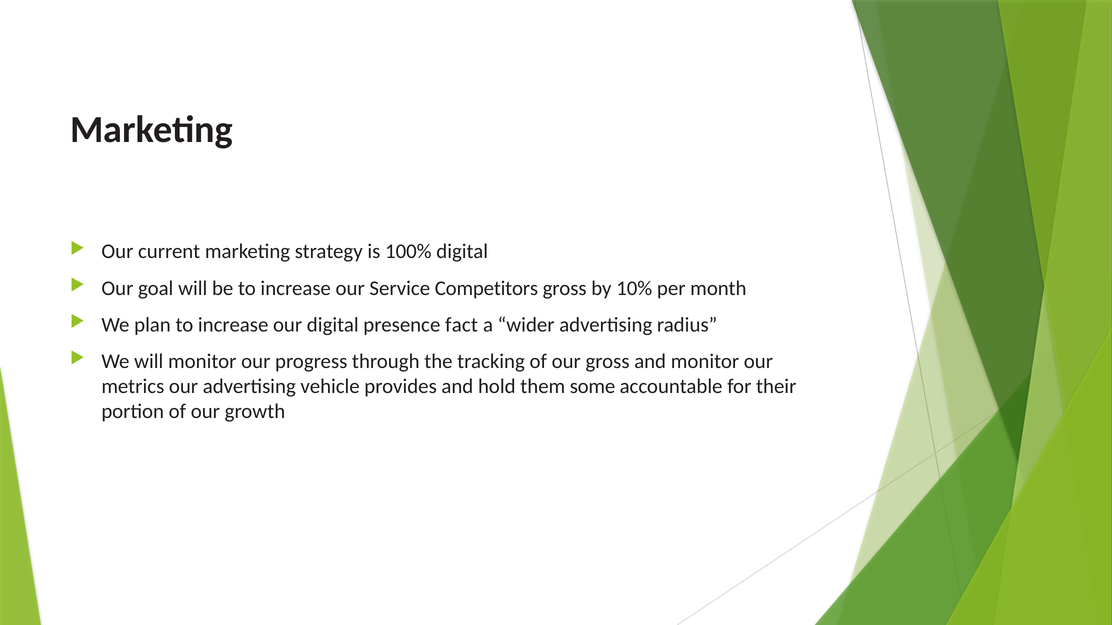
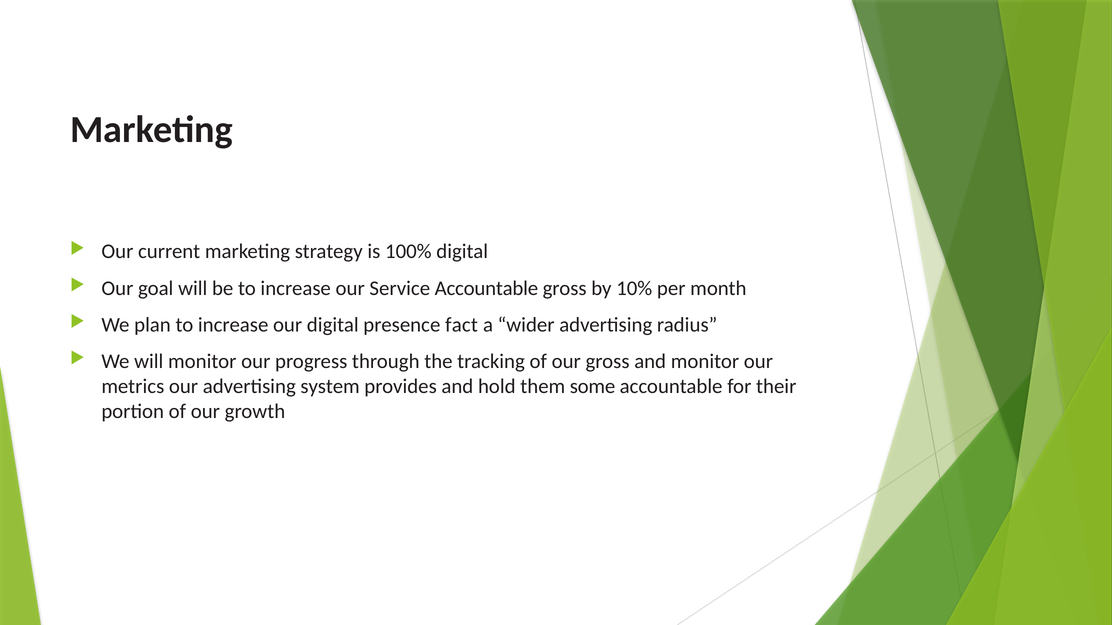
Service Competitors: Competitors -> Accountable (486, 288)
vehicle: vehicle -> system (330, 387)
